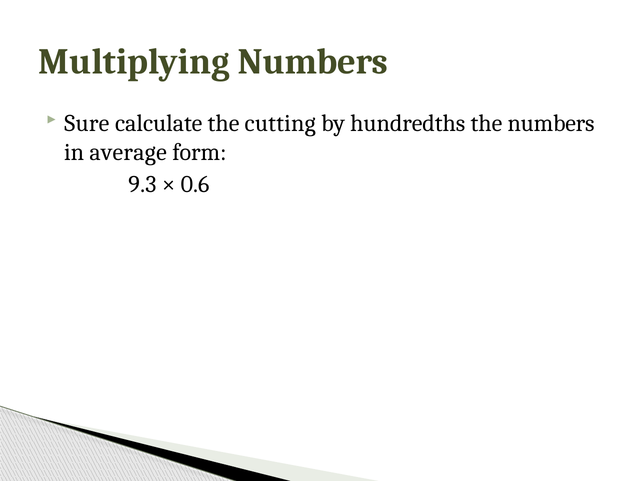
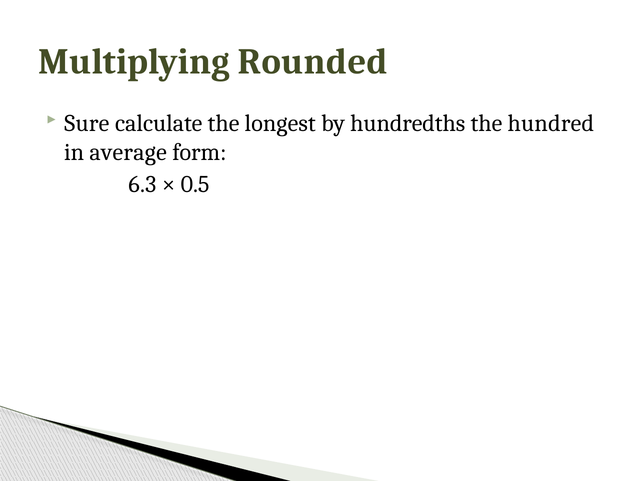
Multiplying Numbers: Numbers -> Rounded (313, 62)
cutting: cutting -> longest (280, 123)
the numbers: numbers -> hundred (551, 123)
9.3: 9.3 -> 6.3 (142, 185)
0.6: 0.6 -> 0.5 (195, 185)
